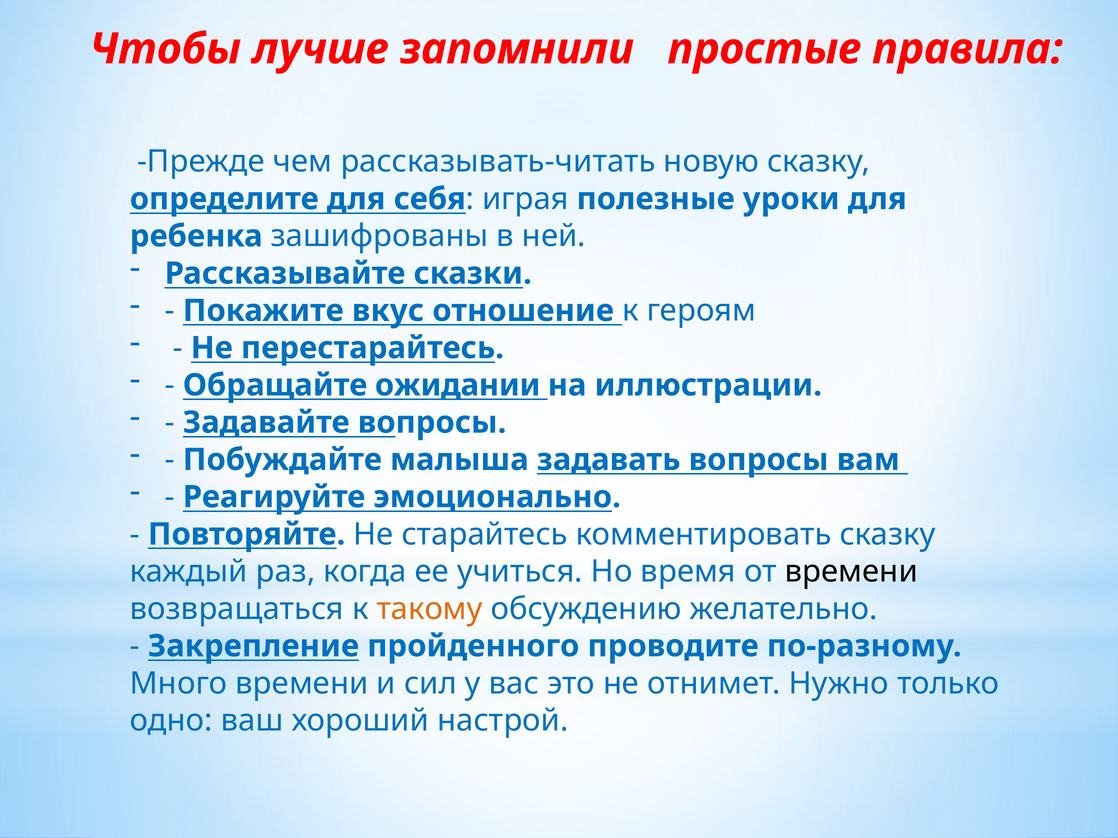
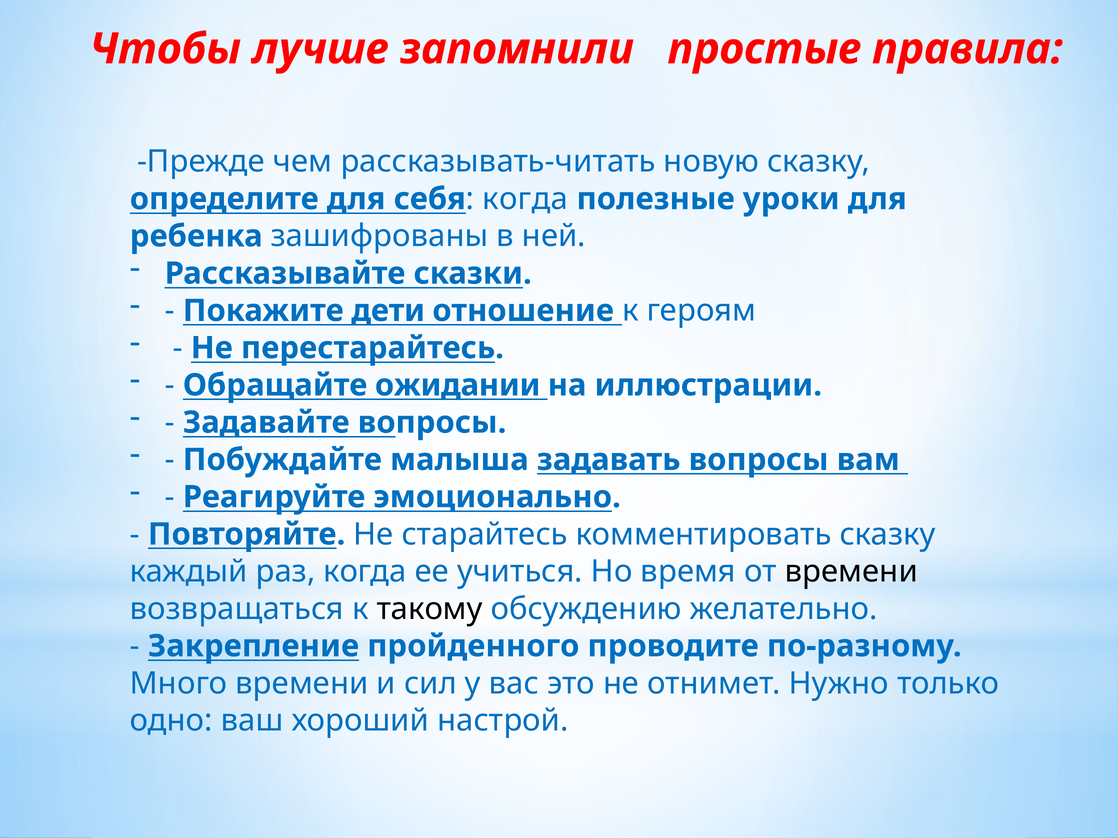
играя: играя -> когда (525, 199)
вкус: вкус -> дети (388, 311)
такому colour: orange -> black (430, 609)
